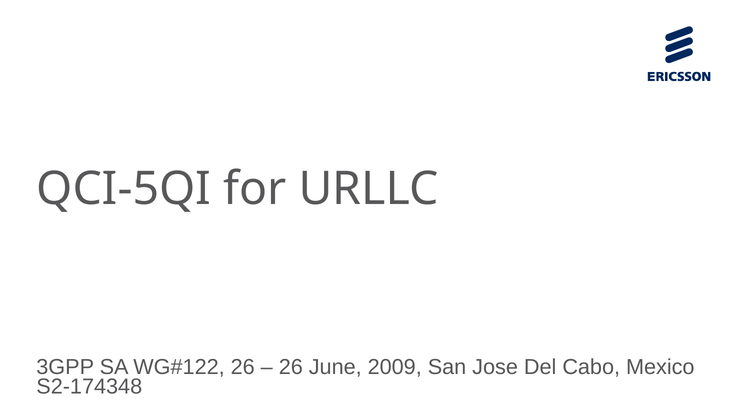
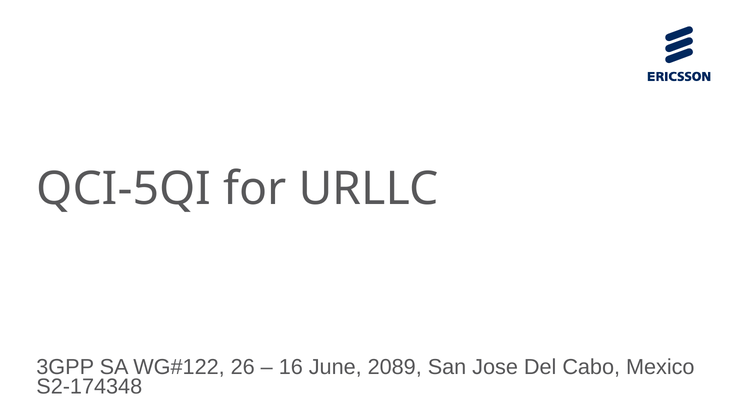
26: 26 -> 16 (291, 367)
2009: 2009 -> 2089 (395, 367)
